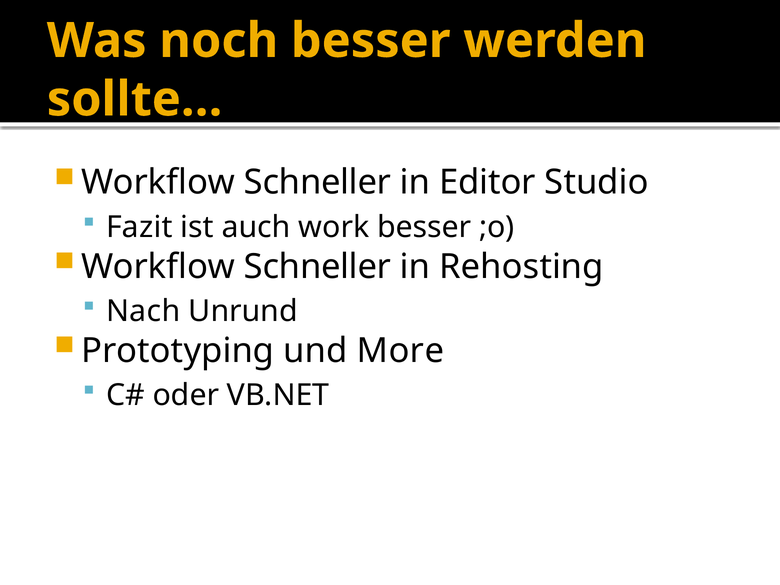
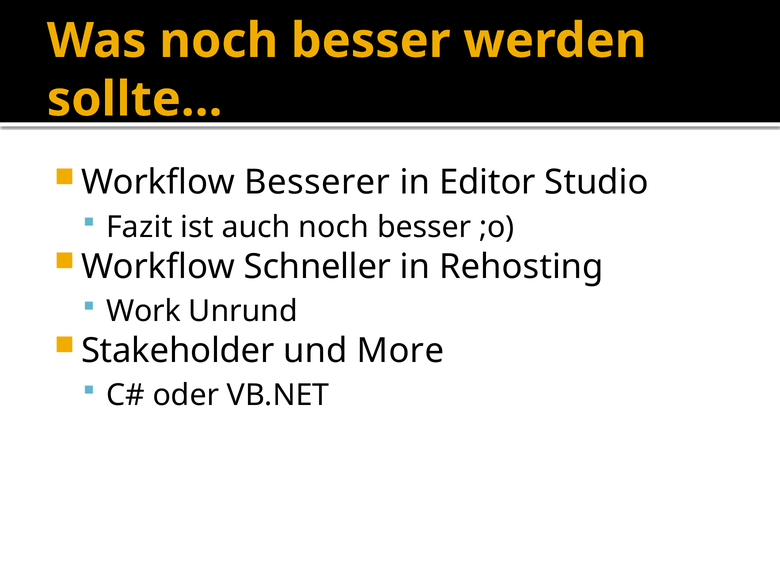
Schneller: Schneller -> Besserer (317, 182)
auch work: work -> noch (334, 227)
Nach: Nach -> Work (143, 311)
Prototyping: Prototyping -> Stakeholder (178, 351)
